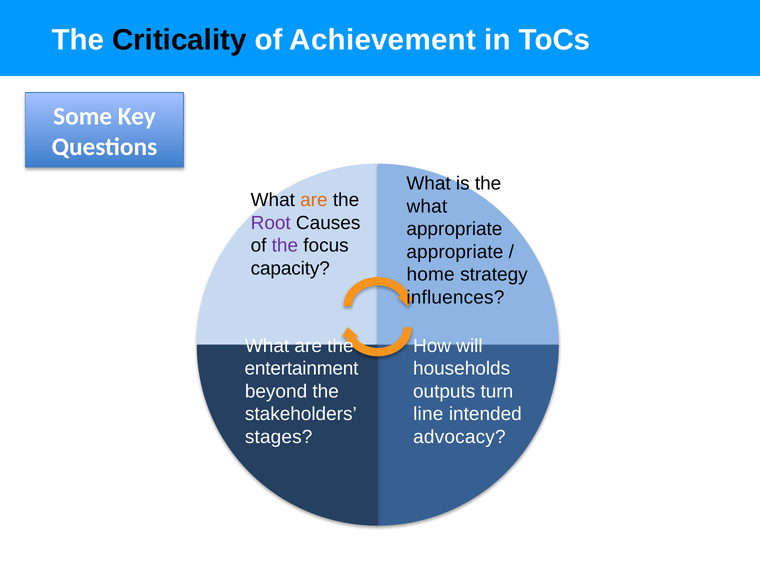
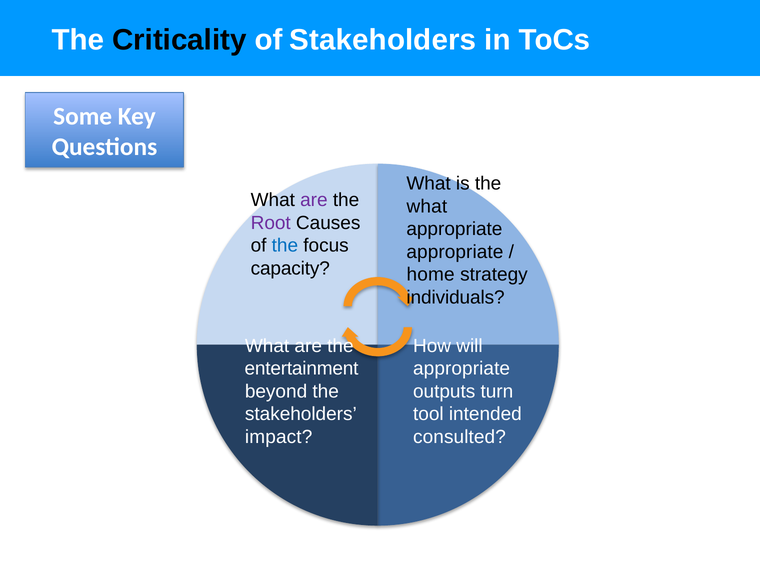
of Achievement: Achievement -> Stakeholders (383, 40)
are colour: orange -> purple (314, 200)
the colour: purple -> blue (285, 246)
influences: influences -> individuals (456, 297)
households: households -> appropriate (462, 369)
line: line -> tool (428, 414)
stages: stages -> impact (279, 437)
advocacy: advocacy -> consulted (459, 437)
